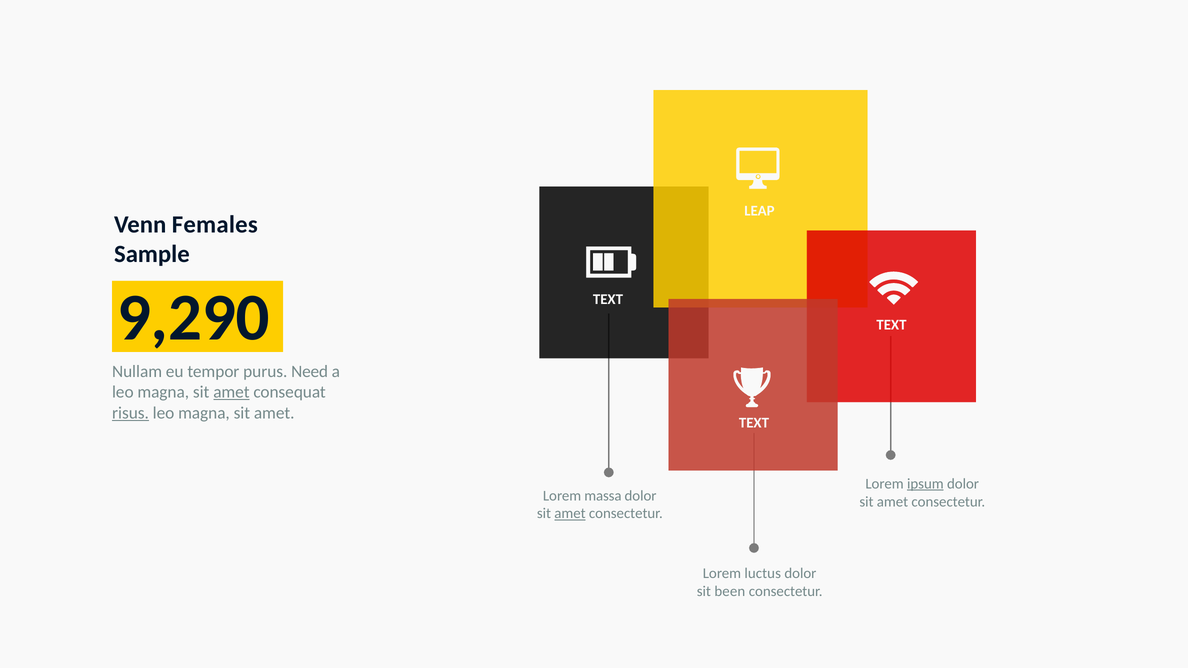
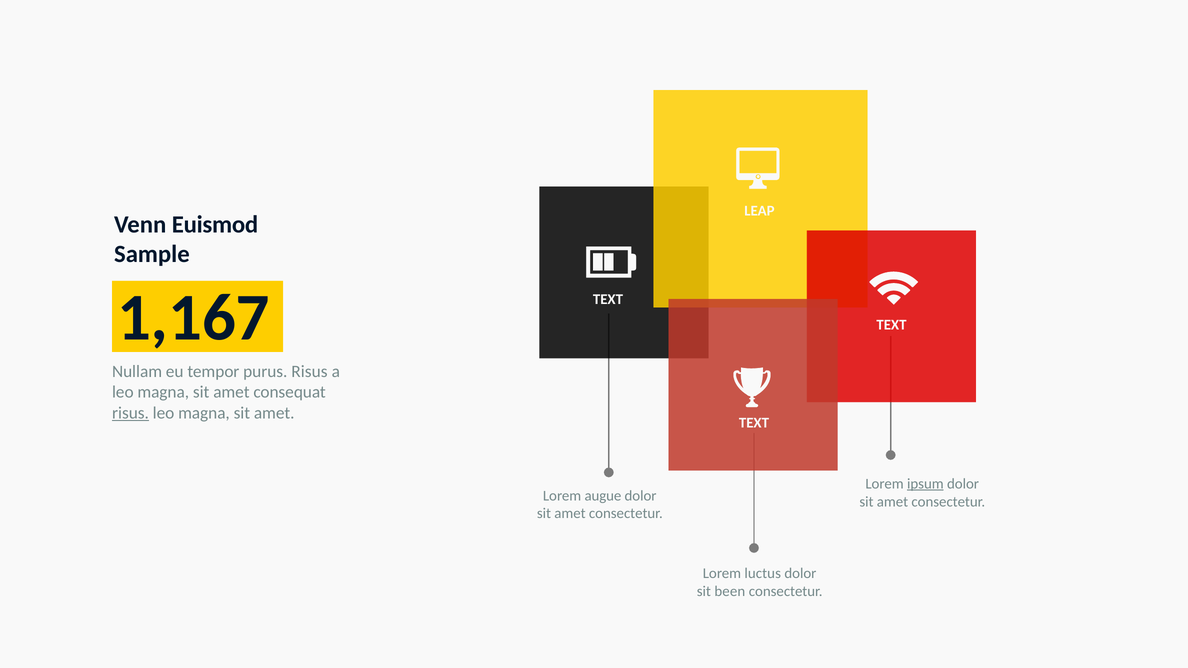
Females: Females -> Euismod (215, 224)
9,290: 9,290 -> 1,167 (193, 318)
purus Need: Need -> Risus (309, 372)
amet underline: present -> none (231, 392)
massa: massa -> augue (603, 496)
amet underline: present -> none (570, 514)
